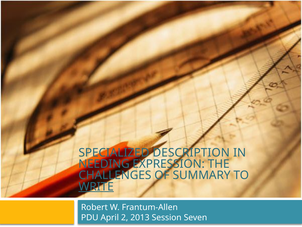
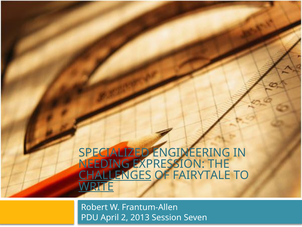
DESCRIPTION: DESCRIPTION -> ENGINEERING (191, 152)
CHALLENGES underline: none -> present (115, 175)
SUMMARY: SUMMARY -> FAIRYTALE (202, 175)
